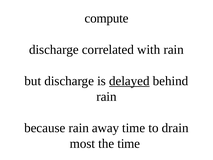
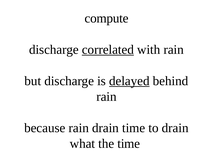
correlated underline: none -> present (108, 50)
rain away: away -> drain (105, 128)
most: most -> what (82, 143)
